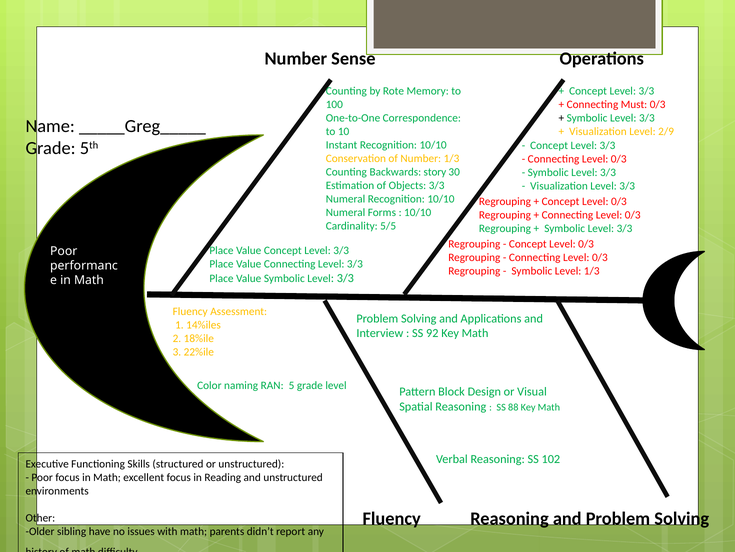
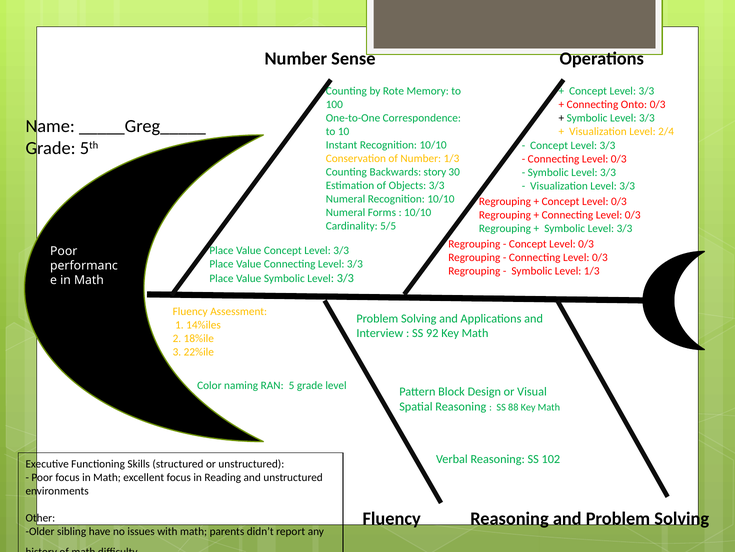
Must: Must -> Onto (634, 104)
2/9: 2/9 -> 2/4 (666, 131)
